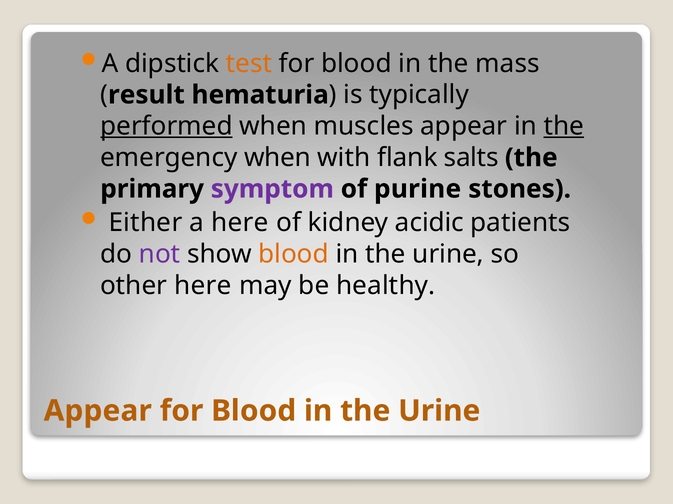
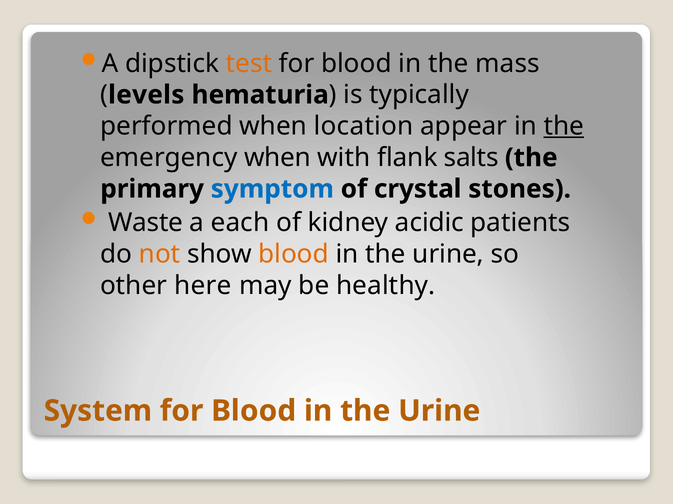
result: result -> levels (146, 95)
performed underline: present -> none (166, 126)
muscles: muscles -> location (364, 126)
symptom colour: purple -> blue (272, 189)
purine: purine -> crystal (418, 189)
Either: Either -> Waste (146, 223)
a here: here -> each (240, 223)
not colour: purple -> orange (160, 254)
Appear: Appear -> System (98, 411)
